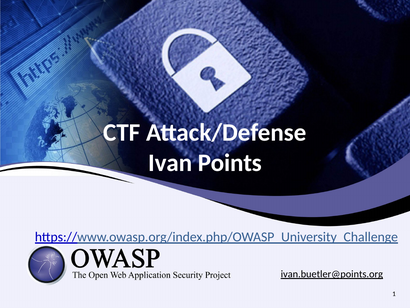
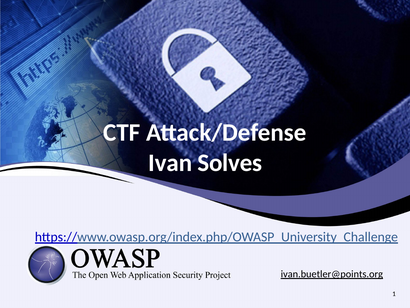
Points: Points -> Solves (230, 162)
